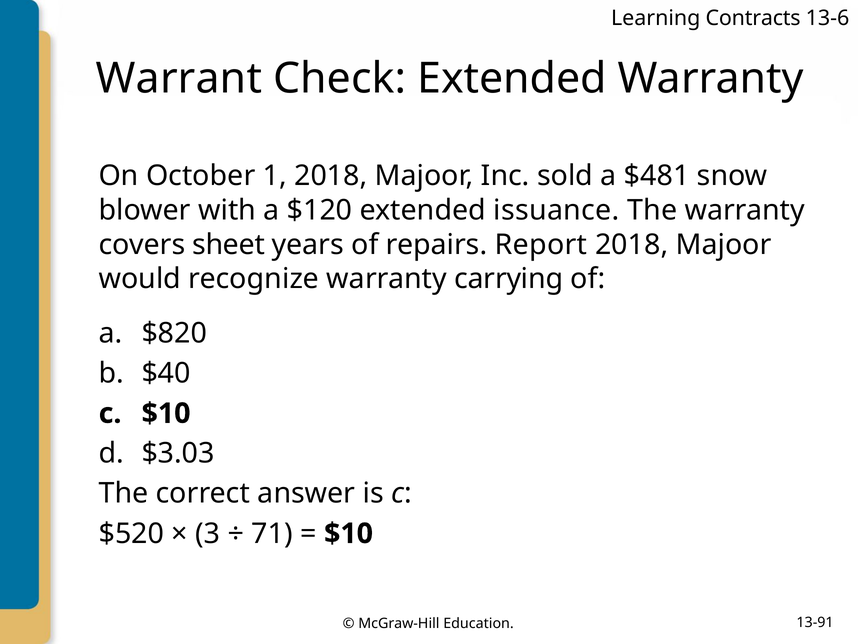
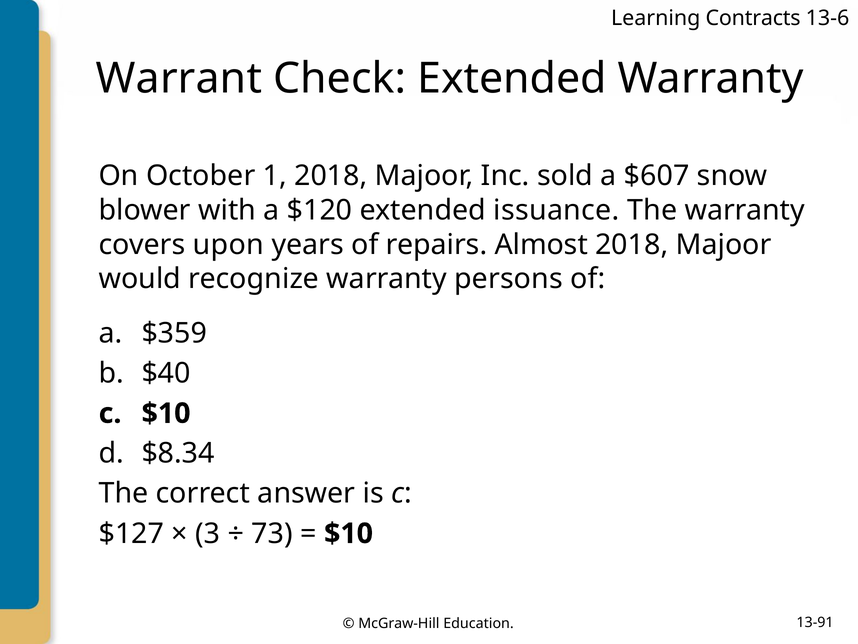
$481: $481 -> $607 (657, 176)
sheet: sheet -> upon (228, 244)
Report: Report -> Almost (541, 244)
carrying: carrying -> persons (508, 279)
$820: $820 -> $359 (174, 333)
$3.03: $3.03 -> $8.34 (178, 453)
$520: $520 -> $127 (131, 533)
71: 71 -> 73 (272, 533)
